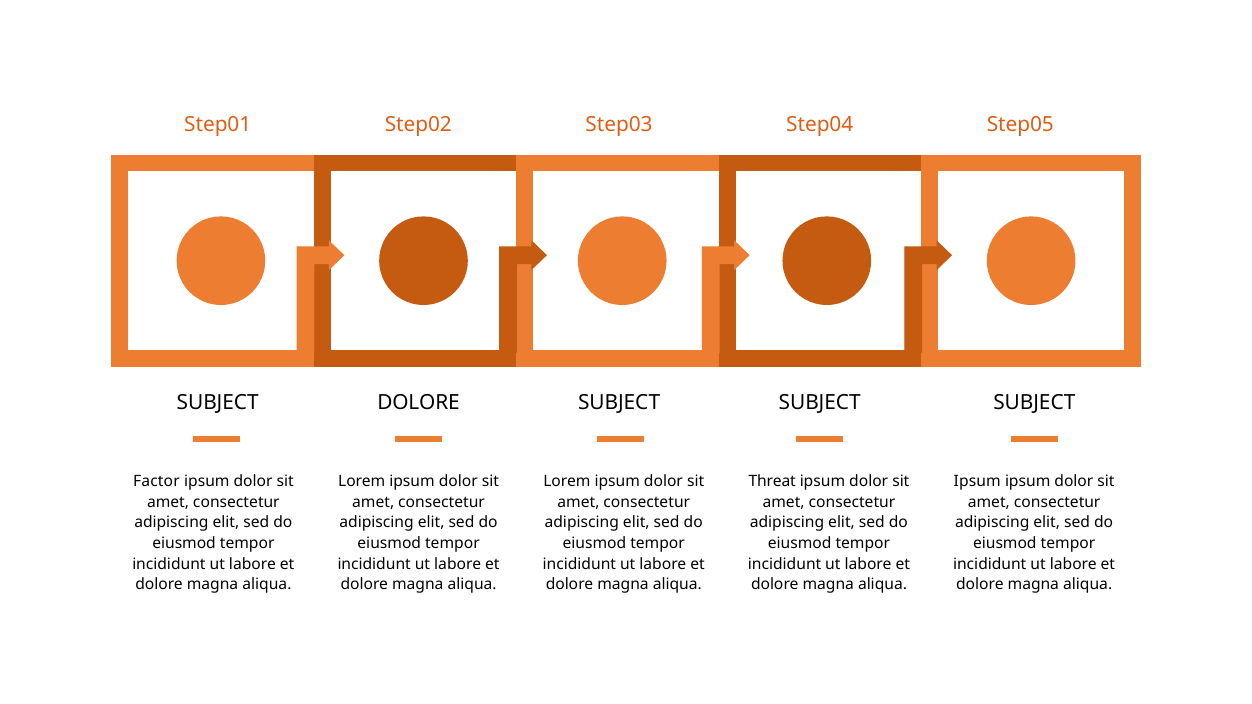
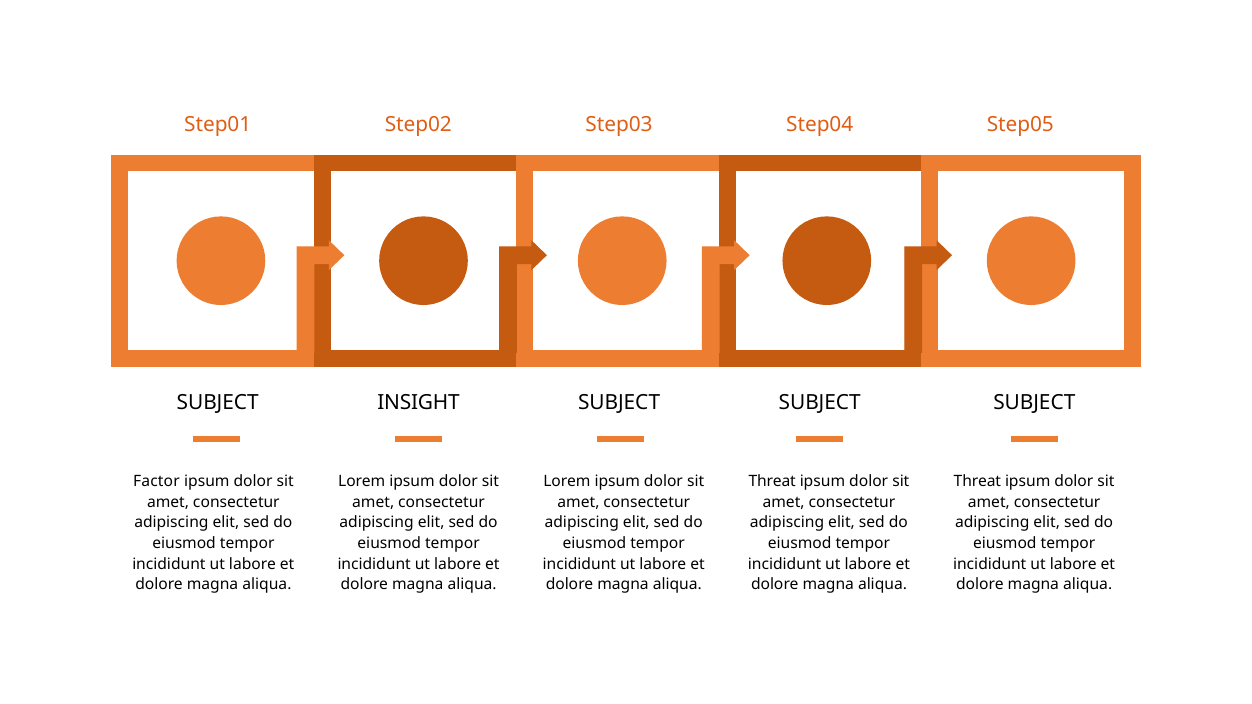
SUBJECT DOLORE: DOLORE -> INSIGHT (419, 403)
Ipsum: Ipsum -> Threat (977, 482)
